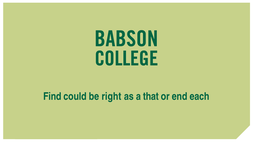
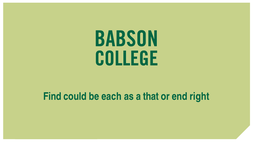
right: right -> each (111, 97)
each: each -> right (200, 97)
